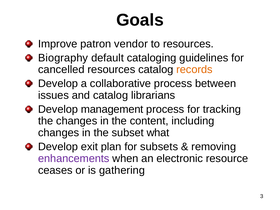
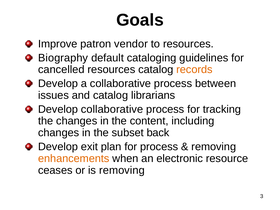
Develop management: management -> collaborative (112, 109)
what: what -> back (158, 133)
for subsets: subsets -> process (159, 147)
enhancements colour: purple -> orange (74, 158)
is gathering: gathering -> removing (122, 170)
